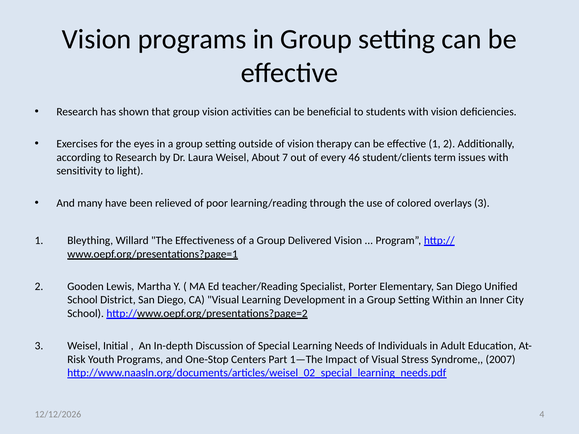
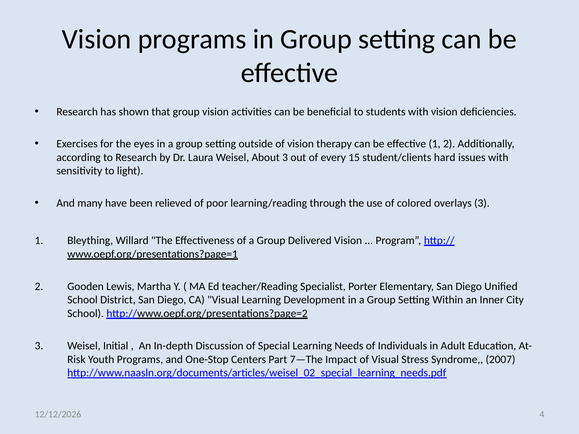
About 7: 7 -> 3 (285, 157)
46: 46 -> 15 (354, 157)
term: term -> hard (445, 157)
1—The: 1—The -> 7—The (306, 360)
